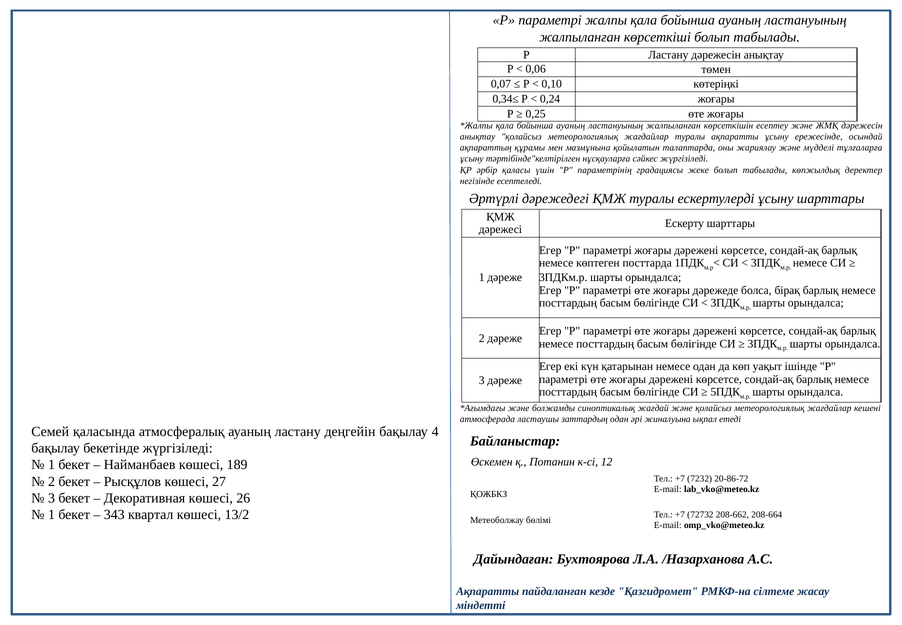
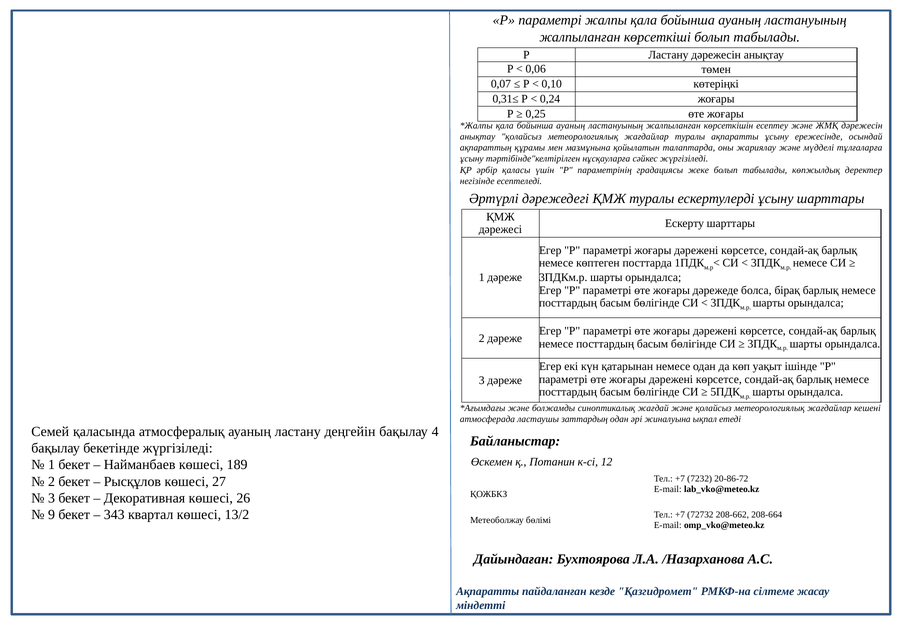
0,34≤: 0,34≤ -> 0,31≤ (506, 99)
1: 1 -> 9 (51, 514)
